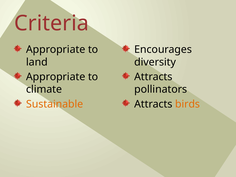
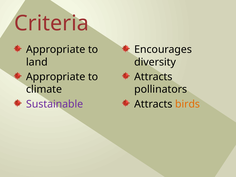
Sustainable colour: orange -> purple (55, 104)
